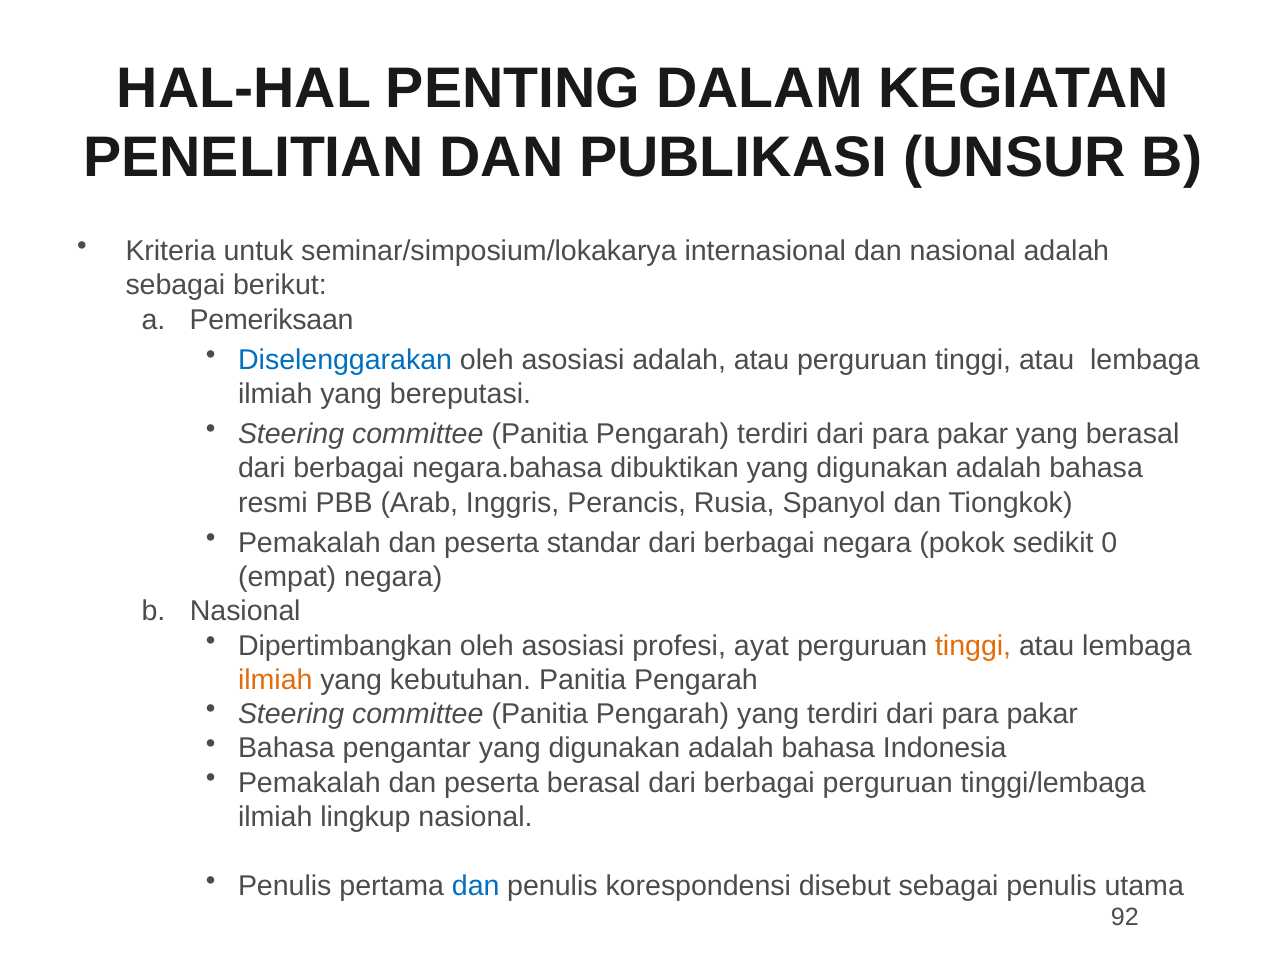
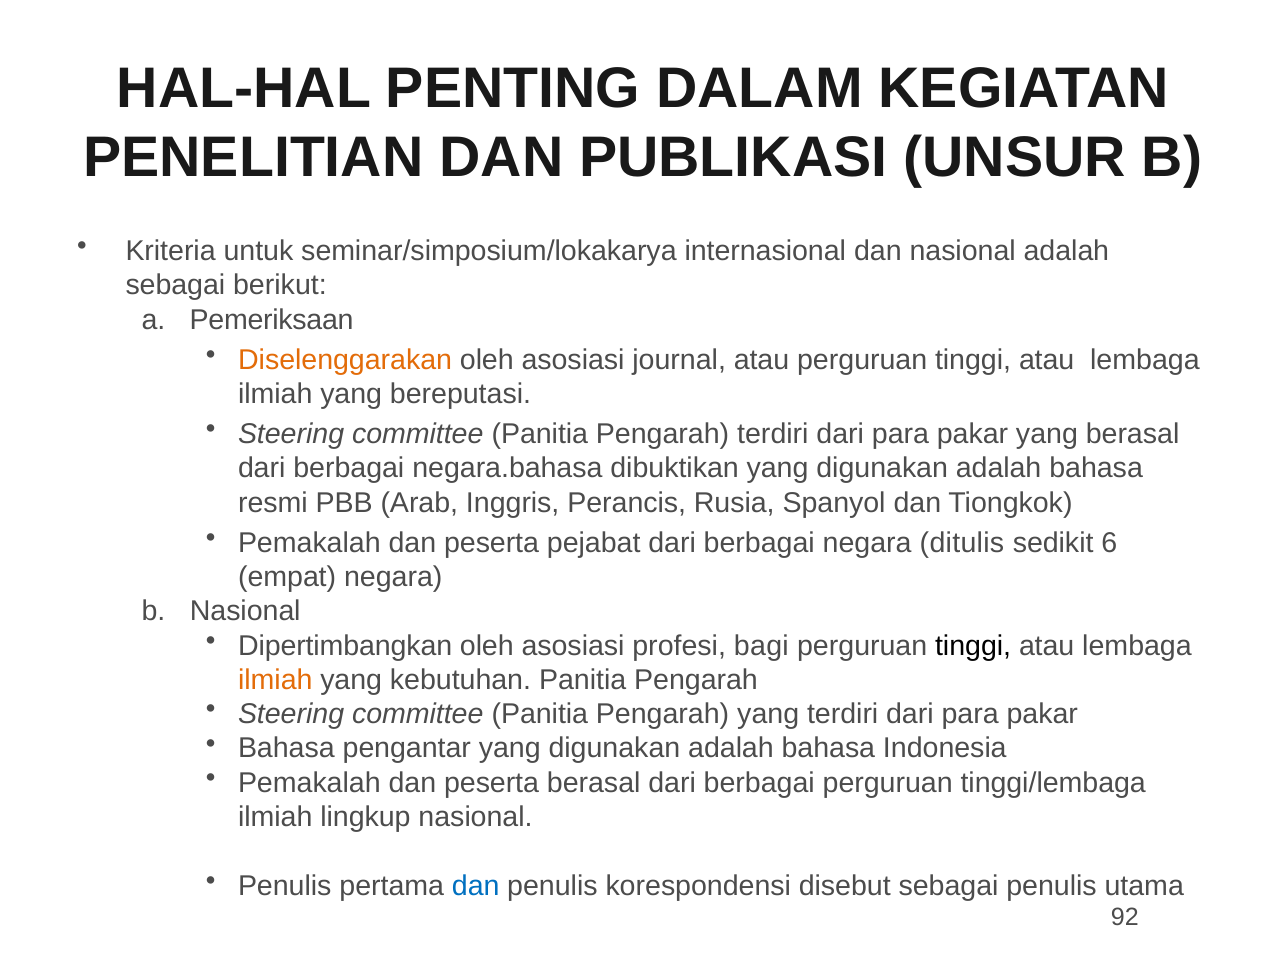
Diselenggarakan colour: blue -> orange (345, 360)
asosiasi adalah: adalah -> journal (679, 360)
standar: standar -> pejabat (594, 543)
pokok: pokok -> ditulis (962, 543)
0: 0 -> 6 (1109, 543)
ayat: ayat -> bagi (761, 646)
tinggi colour: orange -> black (973, 646)
